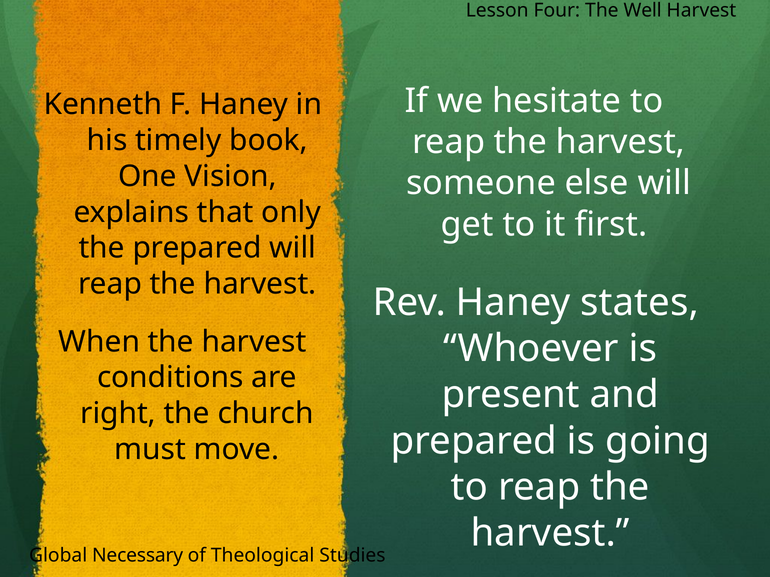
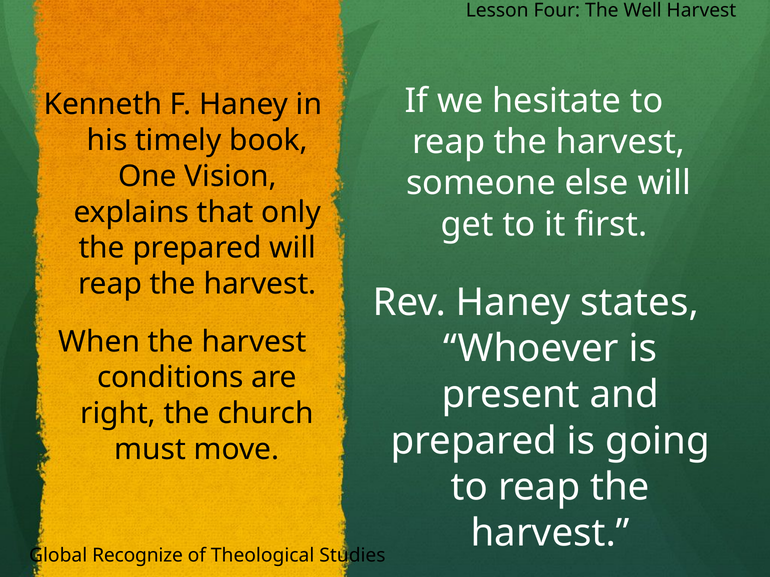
Necessary: Necessary -> Recognize (138, 556)
